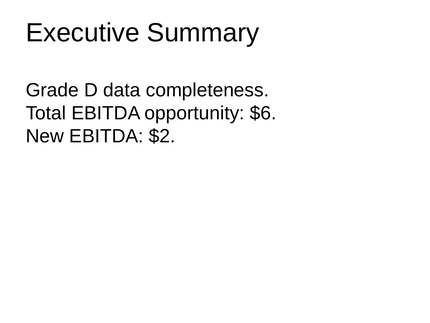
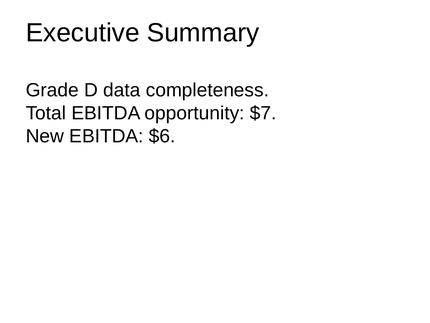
$6: $6 -> $7 (263, 113)
$2: $2 -> $6 (162, 136)
